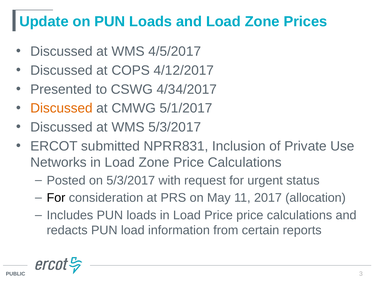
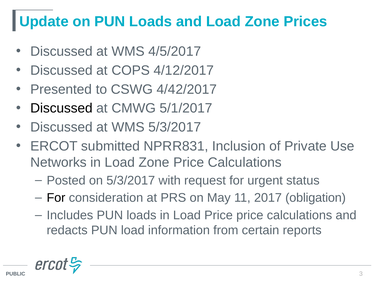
4/34/2017: 4/34/2017 -> 4/42/2017 (187, 89)
Discussed colour: orange -> black (61, 108)
allocation: allocation -> obligation (316, 198)
